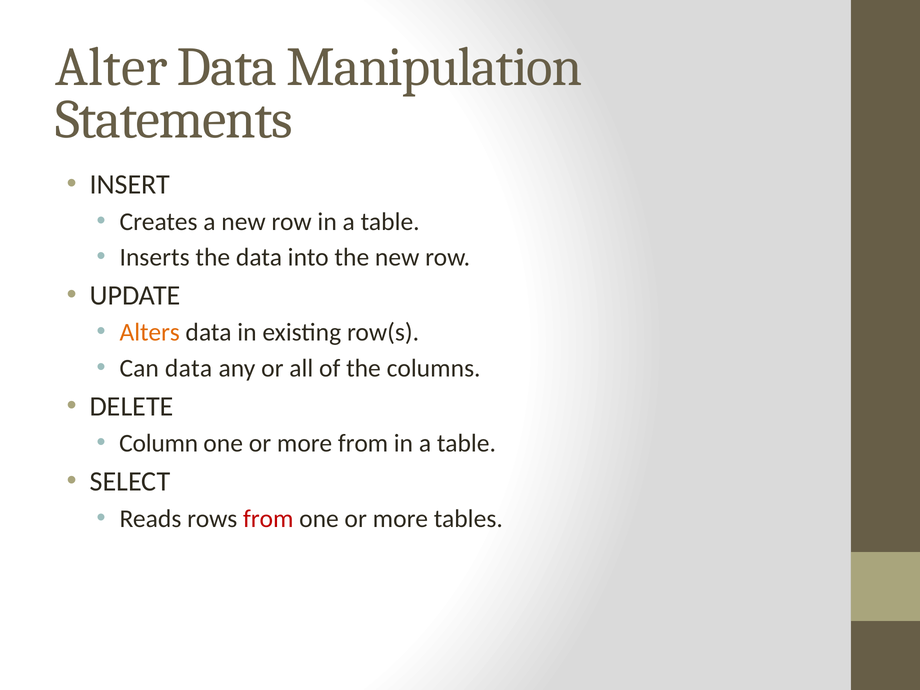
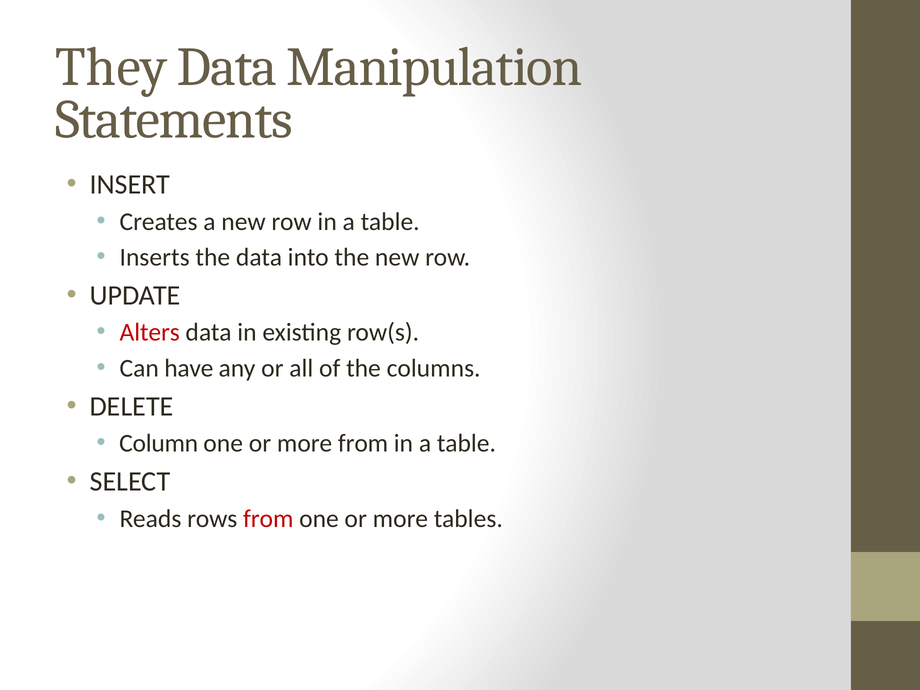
Alter: Alter -> They (111, 67)
Alters colour: orange -> red (150, 333)
Can data: data -> have (189, 368)
